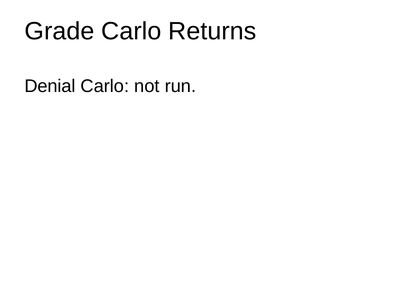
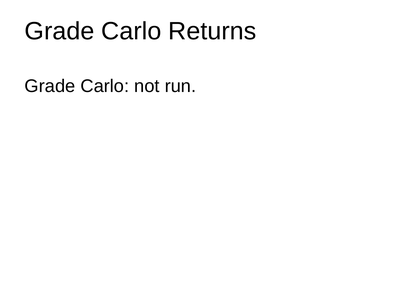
Denial: Denial -> Grade (50, 86)
